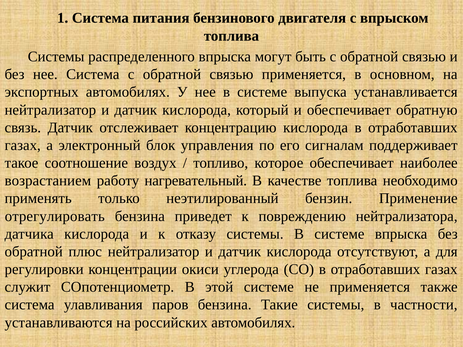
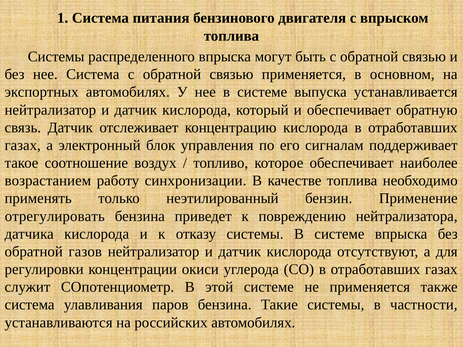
нагревательный: нагревательный -> синхронизации (196, 181)
плюс: плюс -> газов (85, 252)
